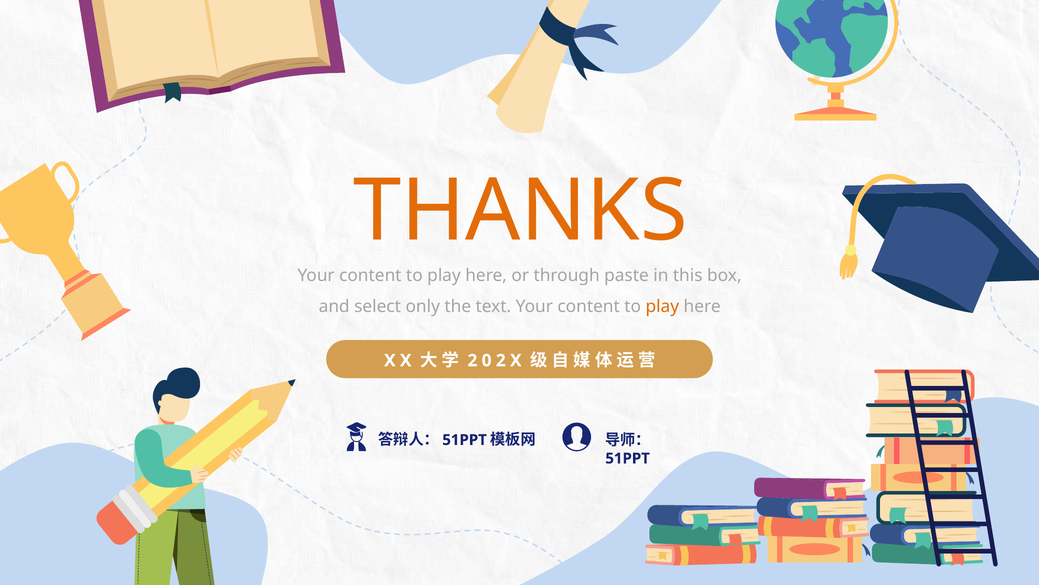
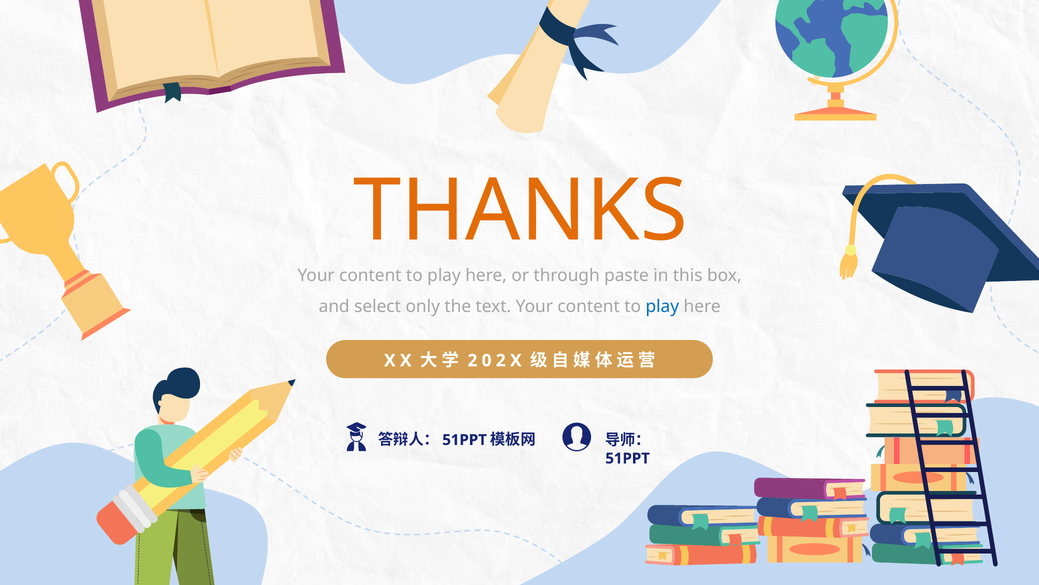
play colour: orange -> blue (662, 306)
